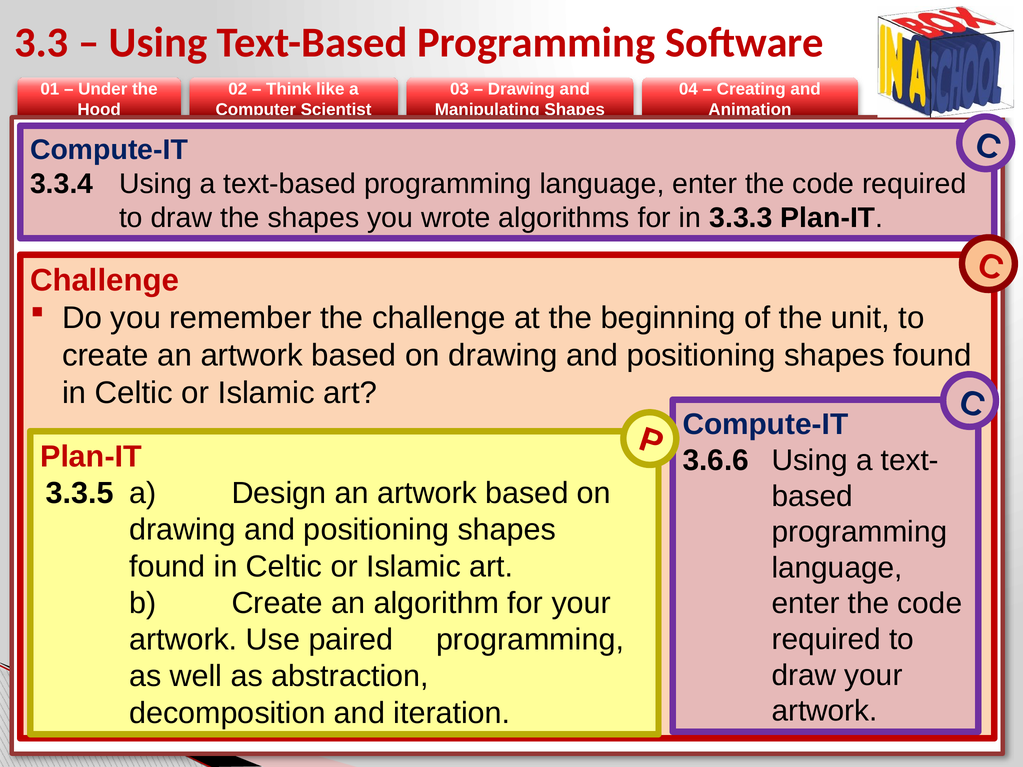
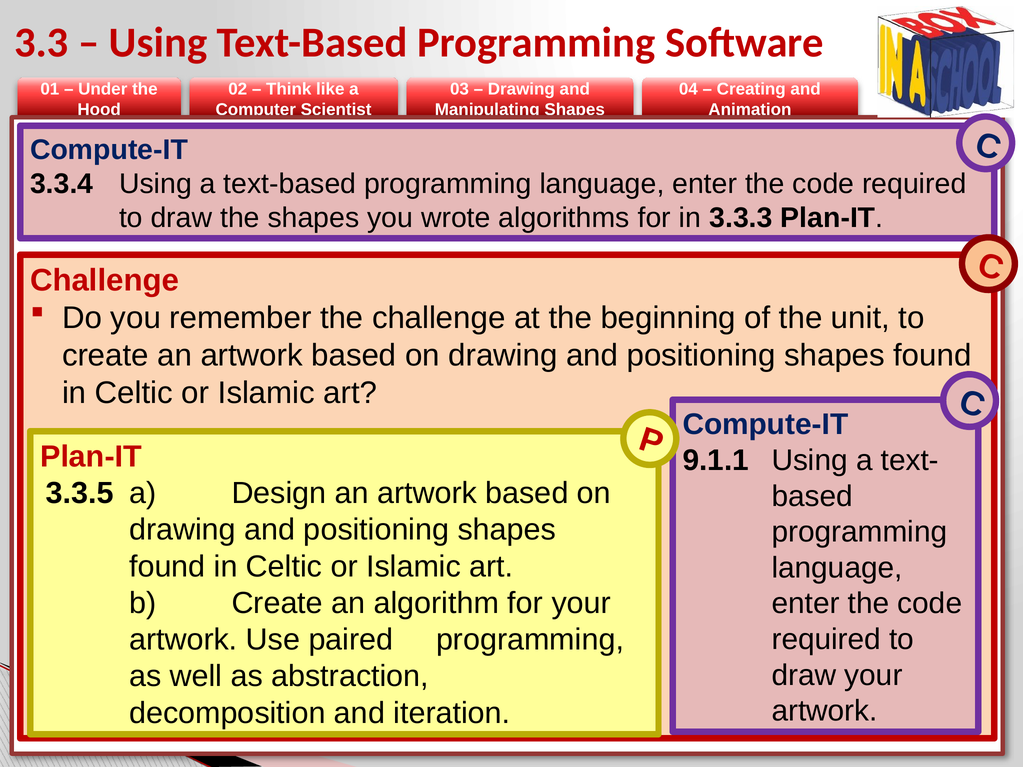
3.6.6: 3.6.6 -> 9.1.1 (716, 461)
